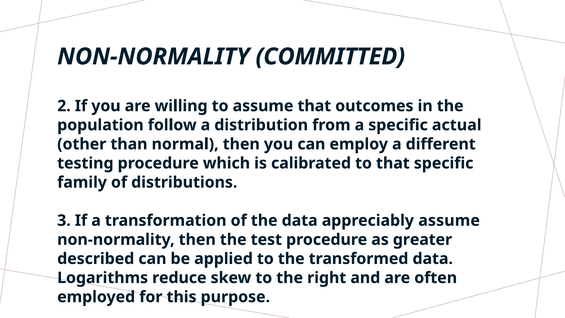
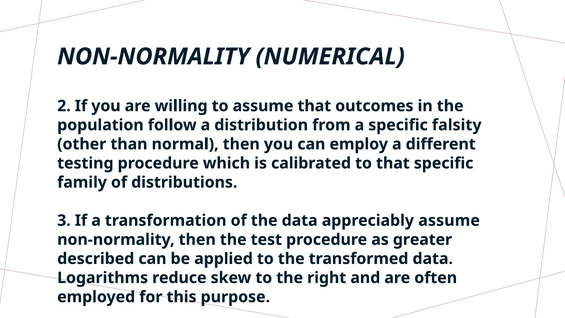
COMMITTED: COMMITTED -> NUMERICAL (330, 57)
actual: actual -> falsity (457, 125)
